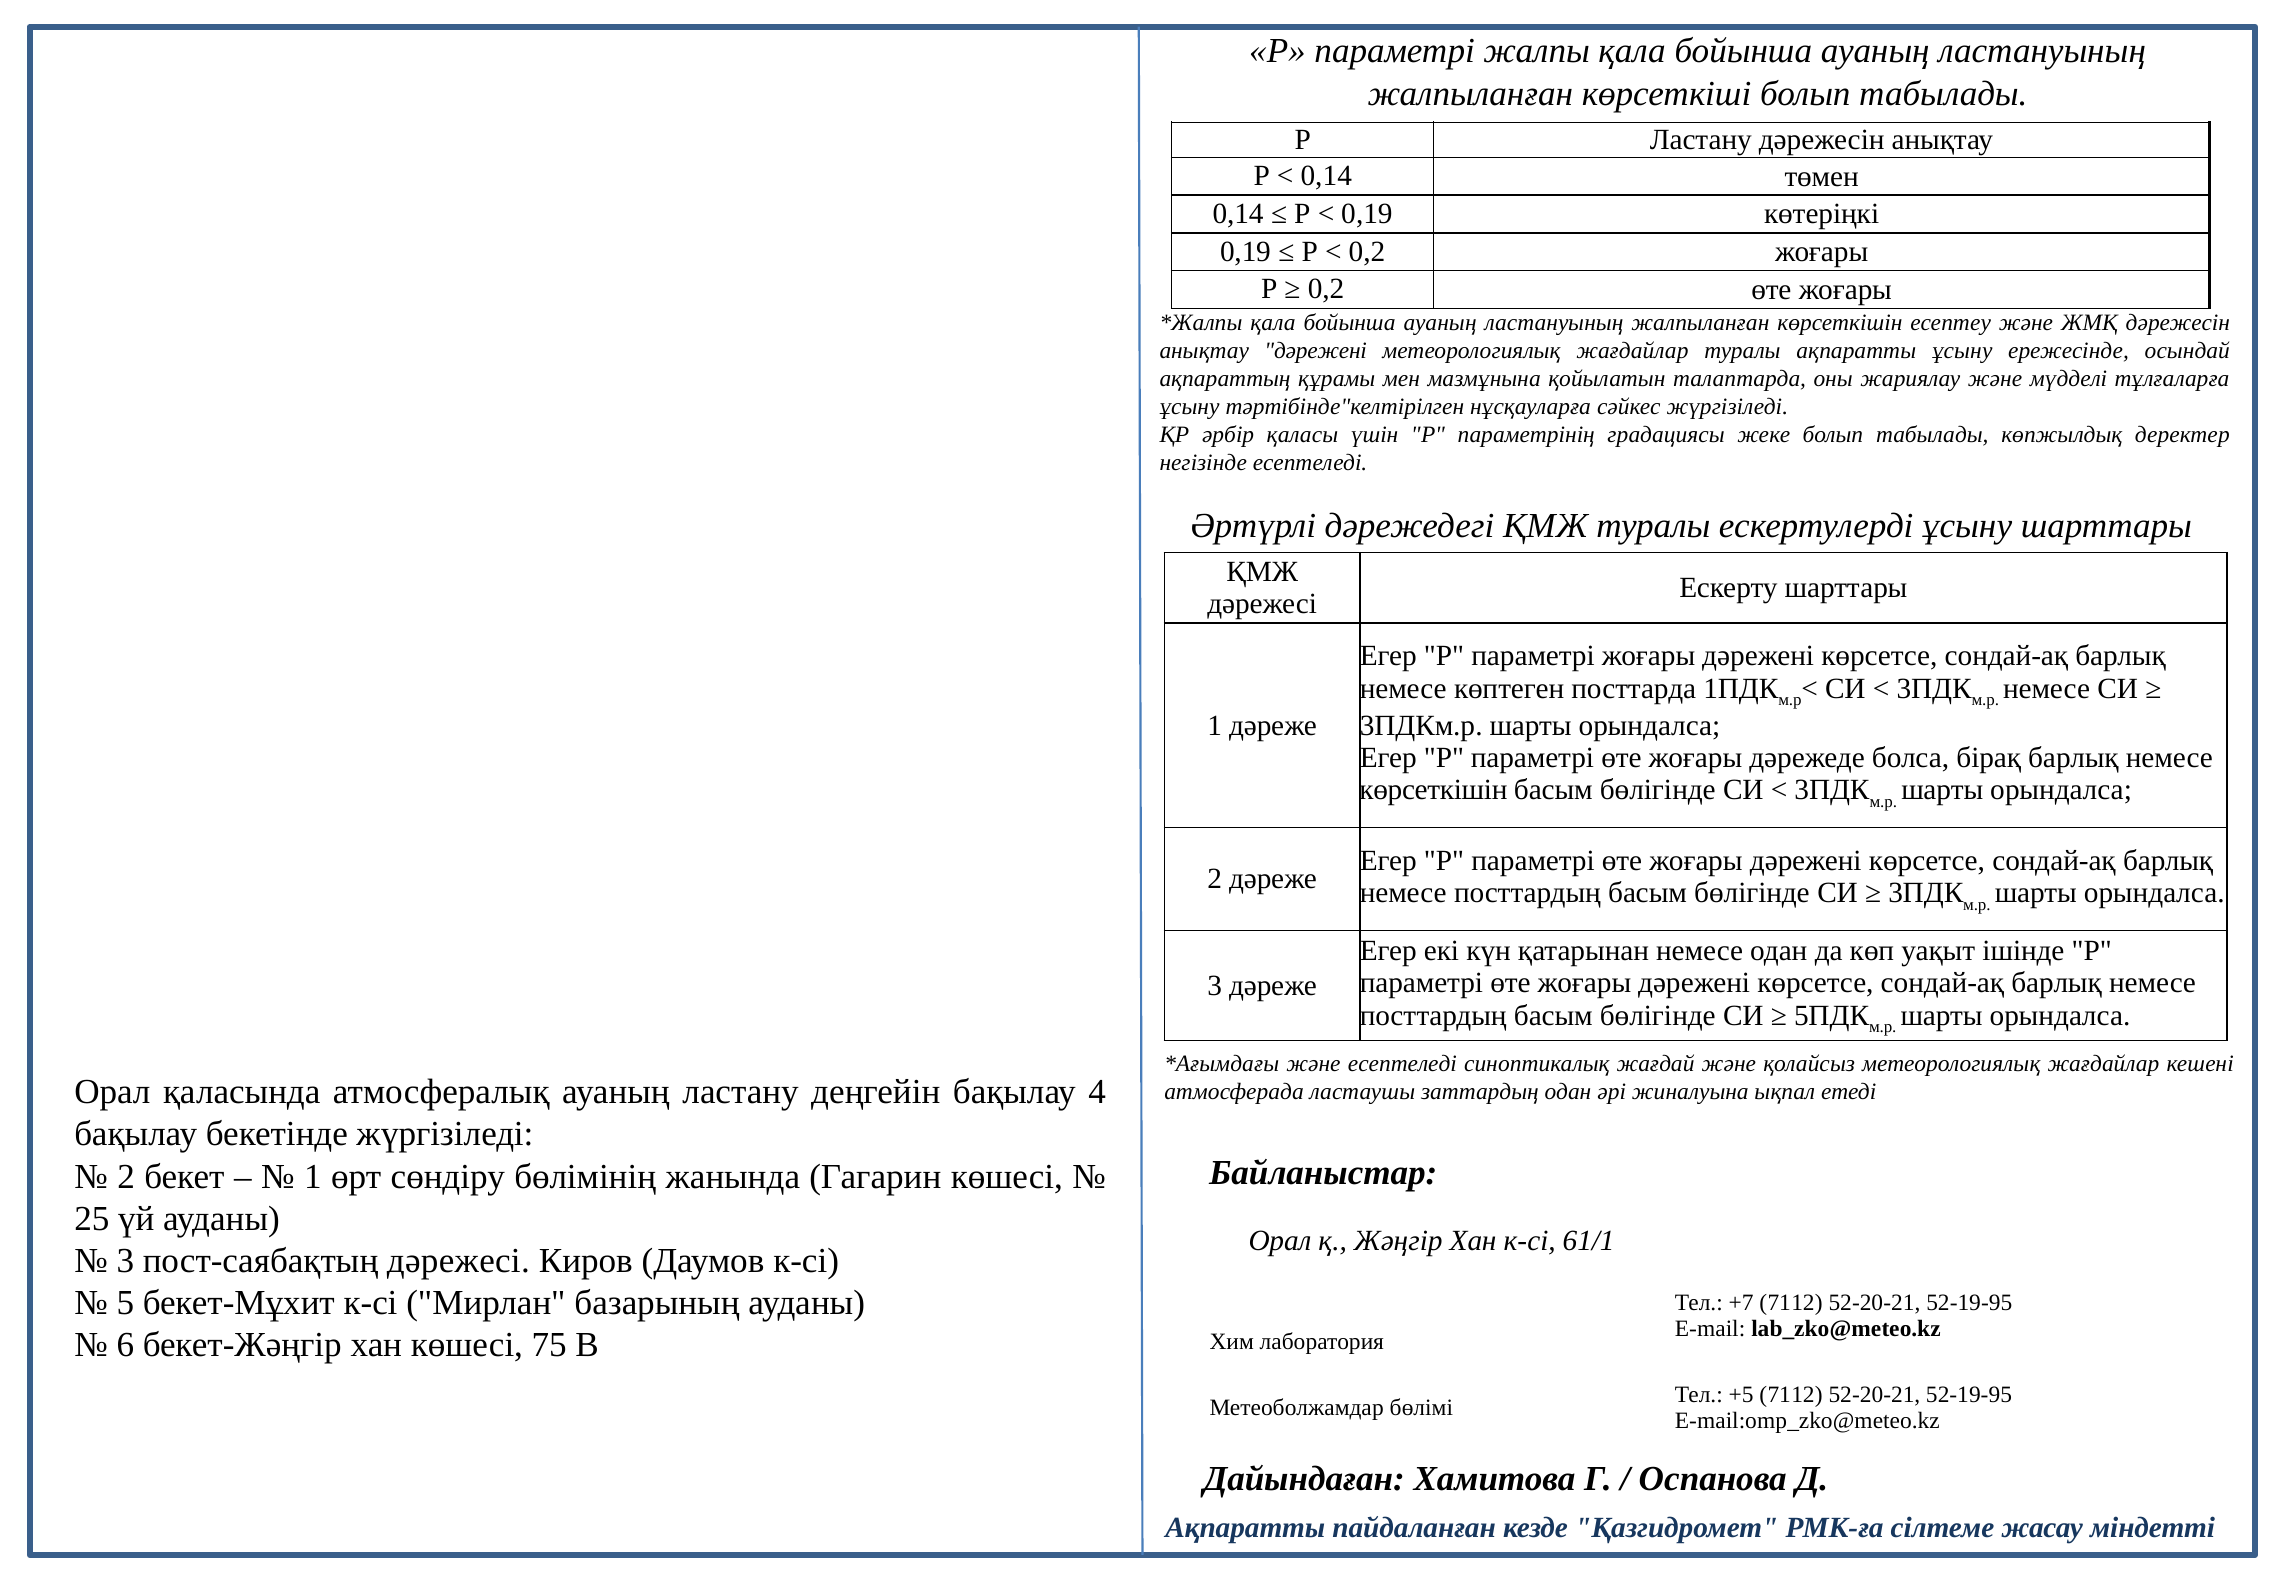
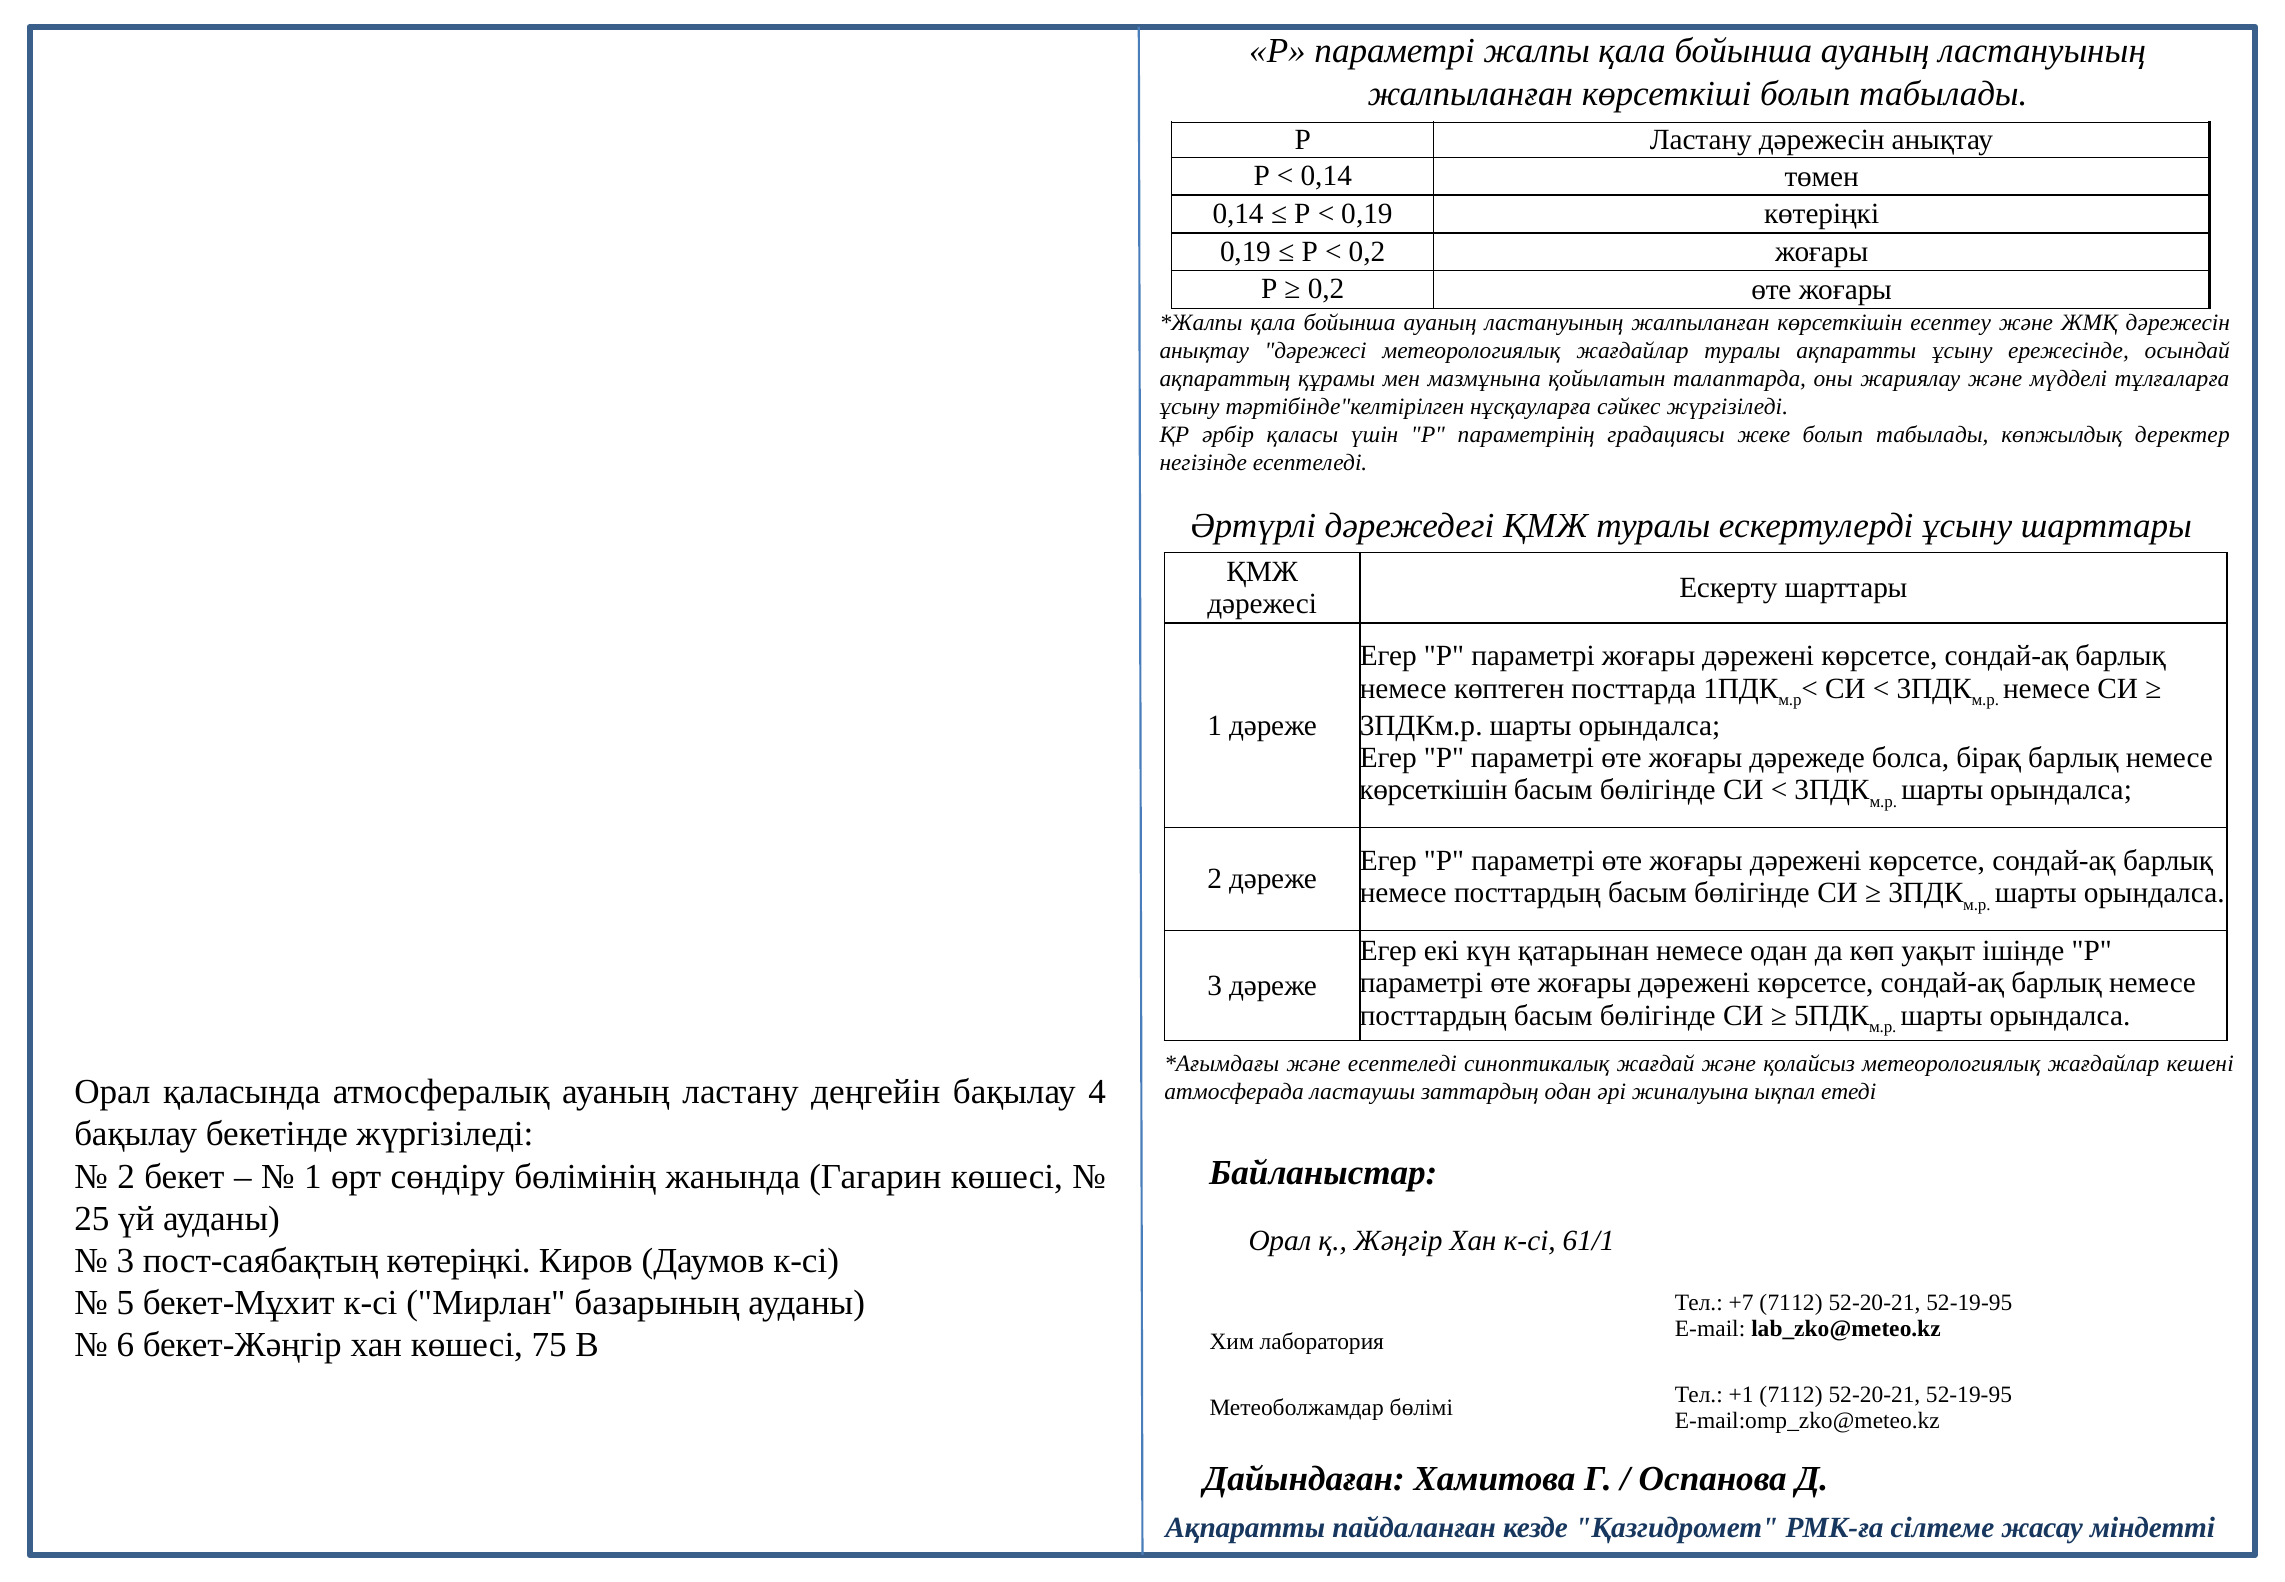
анықтау дәрежені: дәрежені -> дәрежесі (1316, 351)
пост-саябақтың дәрежесі: дәрежесі -> көтеріңкі (459, 1261)
+5: +5 -> +1 (1741, 1394)
